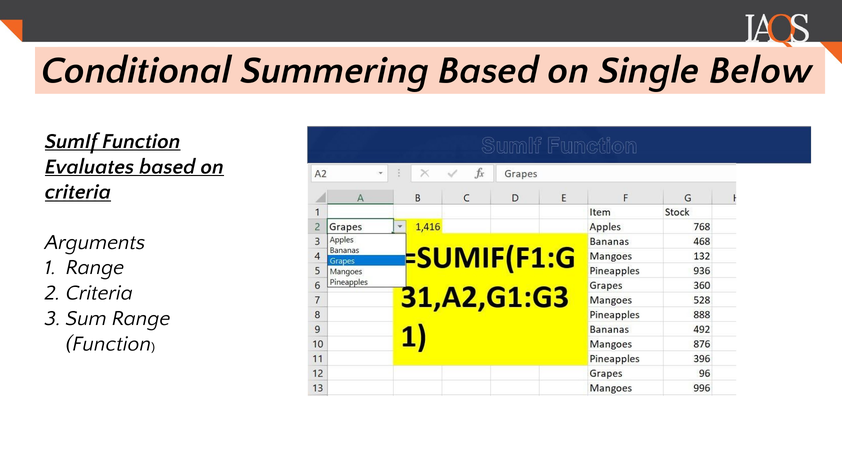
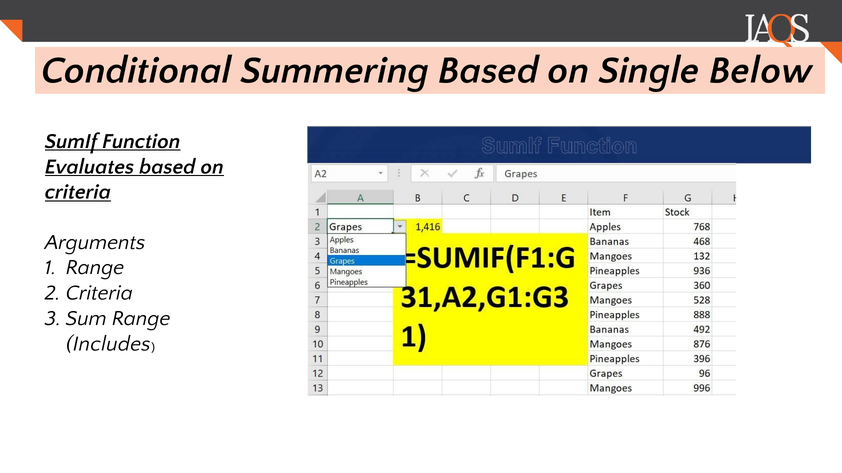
Function: Function -> Includes (108, 344)
